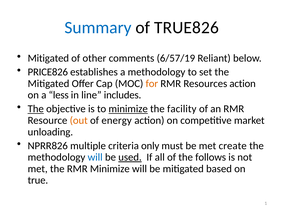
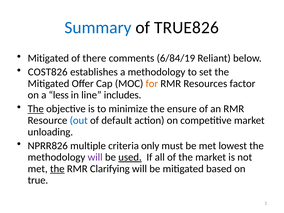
other: other -> there (94, 58)
6/57/19: 6/57/19 -> 6/84/19 (176, 58)
PRICE826: PRICE826 -> COST826 (48, 72)
Resources action: action -> factor (243, 84)
minimize underline: present -> none (128, 109)
facility: facility -> ensure (182, 109)
out colour: orange -> blue (79, 120)
energy: energy -> default (117, 120)
create: create -> lowest (233, 146)
will colour: blue -> purple (95, 157)
the follows: follows -> market (211, 157)
the underline: none -> present (57, 169)
RMR Minimize: Minimize -> Clarifying (110, 169)
